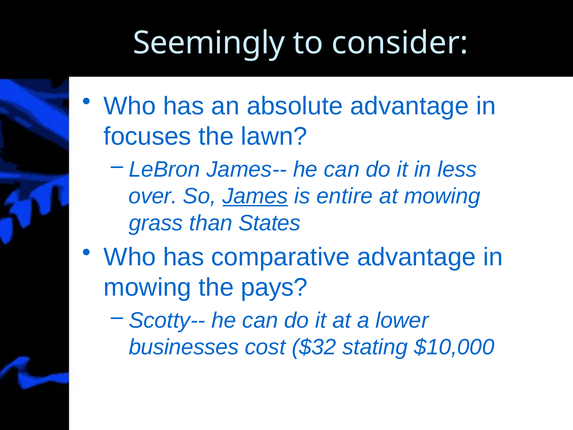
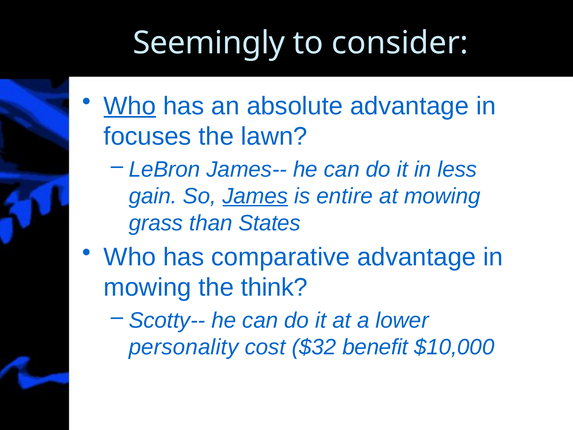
Who underline: none -> present (130, 106)
over: over -> gain (153, 196)
pays: pays -> think (274, 287)
businesses: businesses -> personality (184, 347)
stating: stating -> benefit (375, 347)
